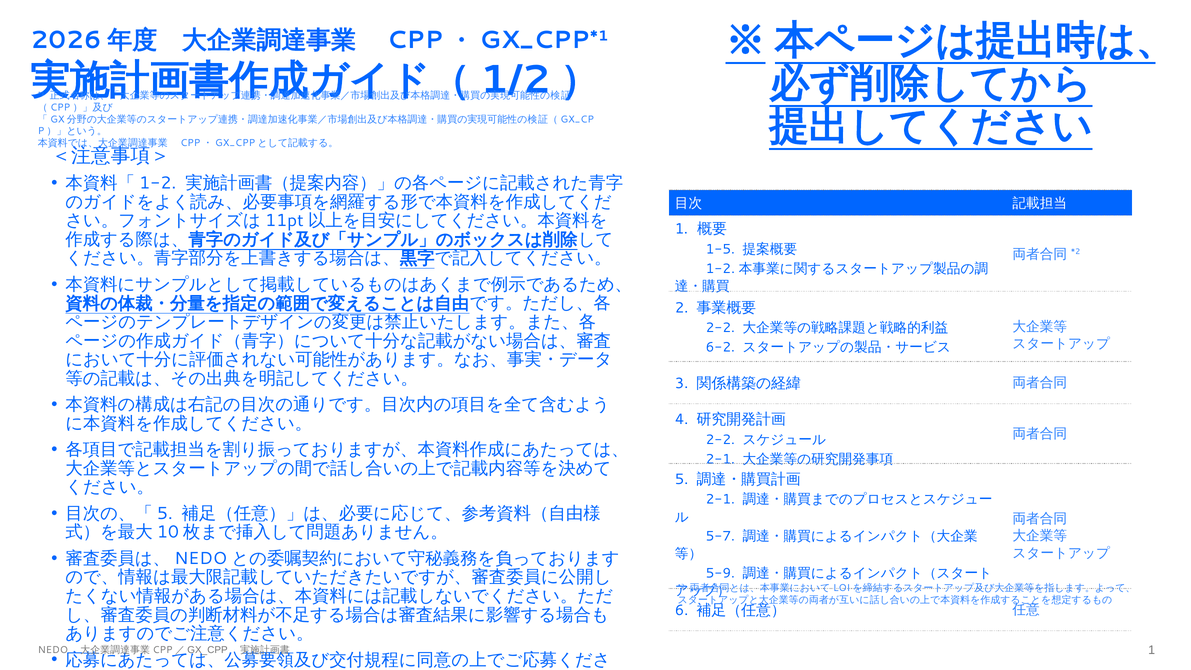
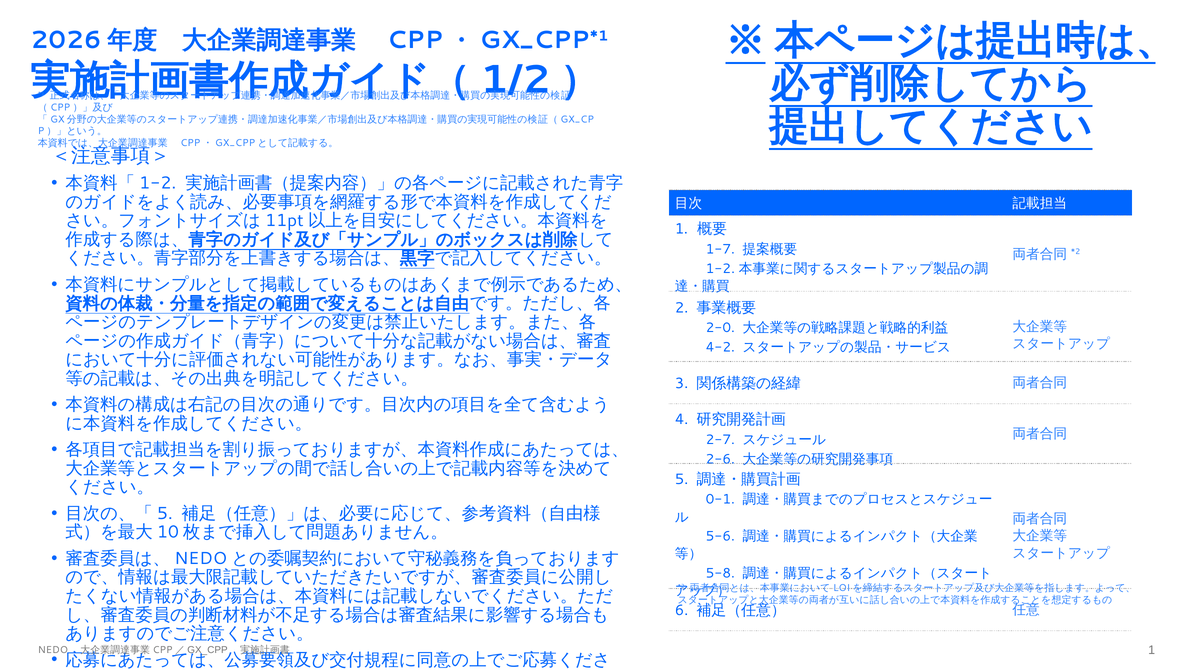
1-5: 1-5 -> 1-7 (720, 249)
2-2: 2-2 -> 2-0 (720, 328)
6-2: 6-2 -> 4-2 (720, 347)
2-2: 2-2 -> 2-7 (720, 440)
2-1: 2-1 -> 2-6 (720, 459)
2-1: 2-1 -> 0-1 (720, 499)
5-7: 5-7 -> 5-6 (720, 536)
5-9: 5-9 -> 5-8 (720, 573)
